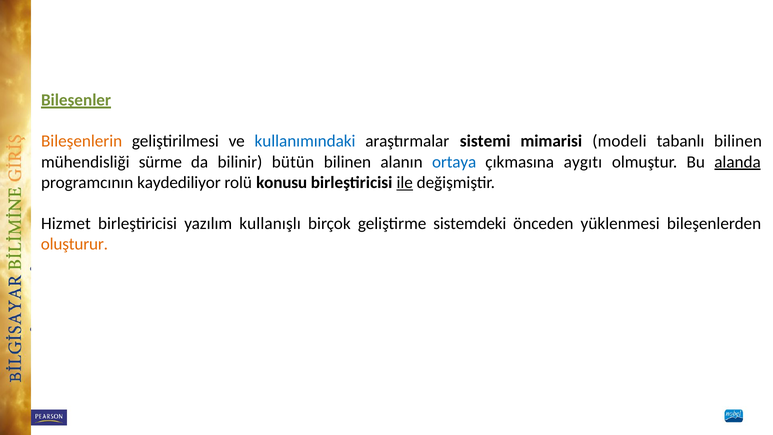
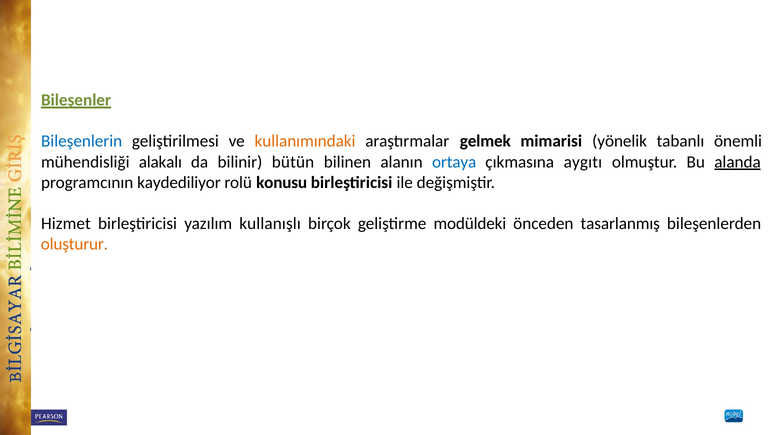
Bileşenlerin colour: orange -> blue (82, 141)
kullanımındaki colour: blue -> orange (305, 141)
sistemi: sistemi -> gelmek (485, 141)
modeli: modeli -> yönelik (620, 141)
tabanlı bilinen: bilinen -> önemli (738, 141)
sürme: sürme -> alakalı (160, 162)
ile underline: present -> none (405, 182)
sistemdeki: sistemdeki -> modüldeki (470, 224)
yüklenmesi: yüklenmesi -> tasarlanmış (620, 224)
